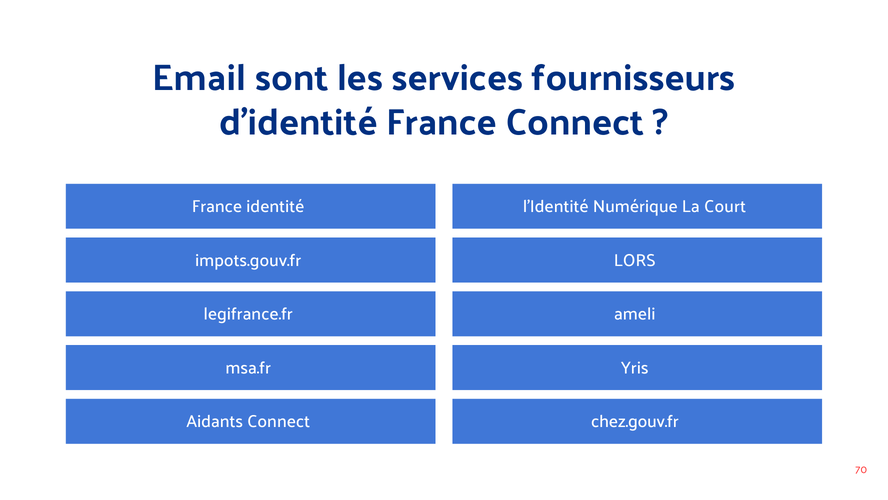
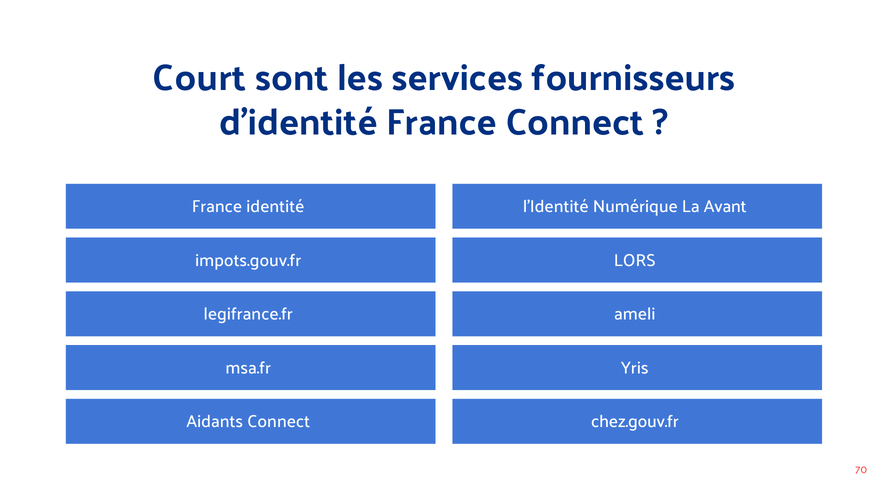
Email: Email -> Court (199, 78)
Court: Court -> Avant (725, 206)
